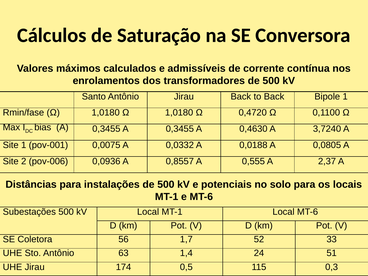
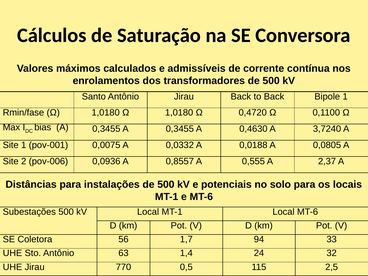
52: 52 -> 94 (259, 239)
51: 51 -> 32 (332, 253)
174: 174 -> 770 (123, 267)
0,3: 0,3 -> 2,5 (332, 267)
